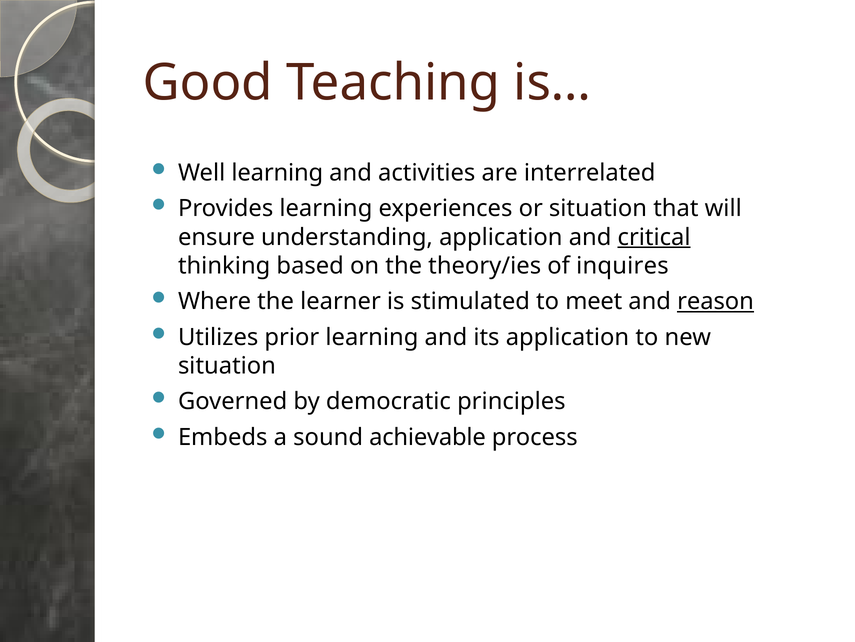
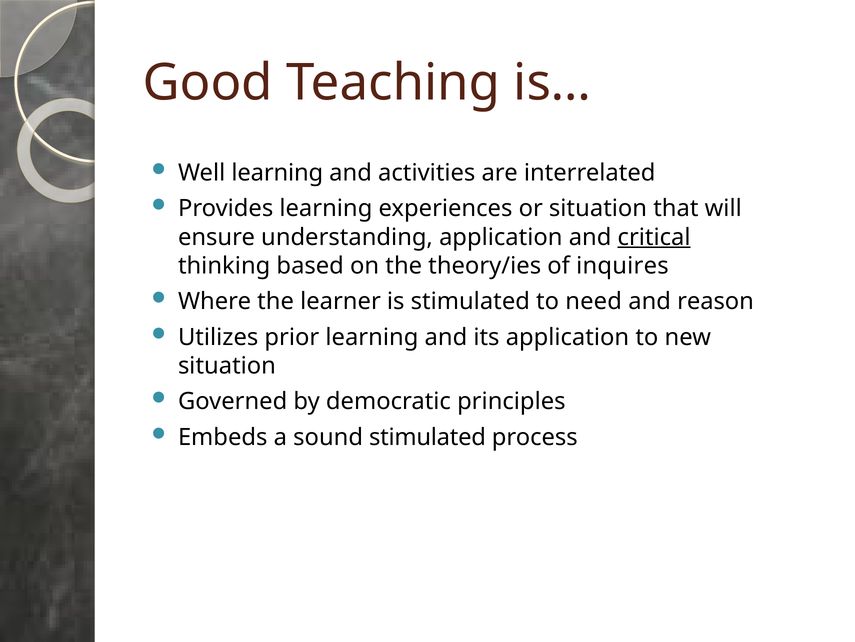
meet: meet -> need (594, 301)
reason underline: present -> none (716, 301)
sound achievable: achievable -> stimulated (428, 437)
